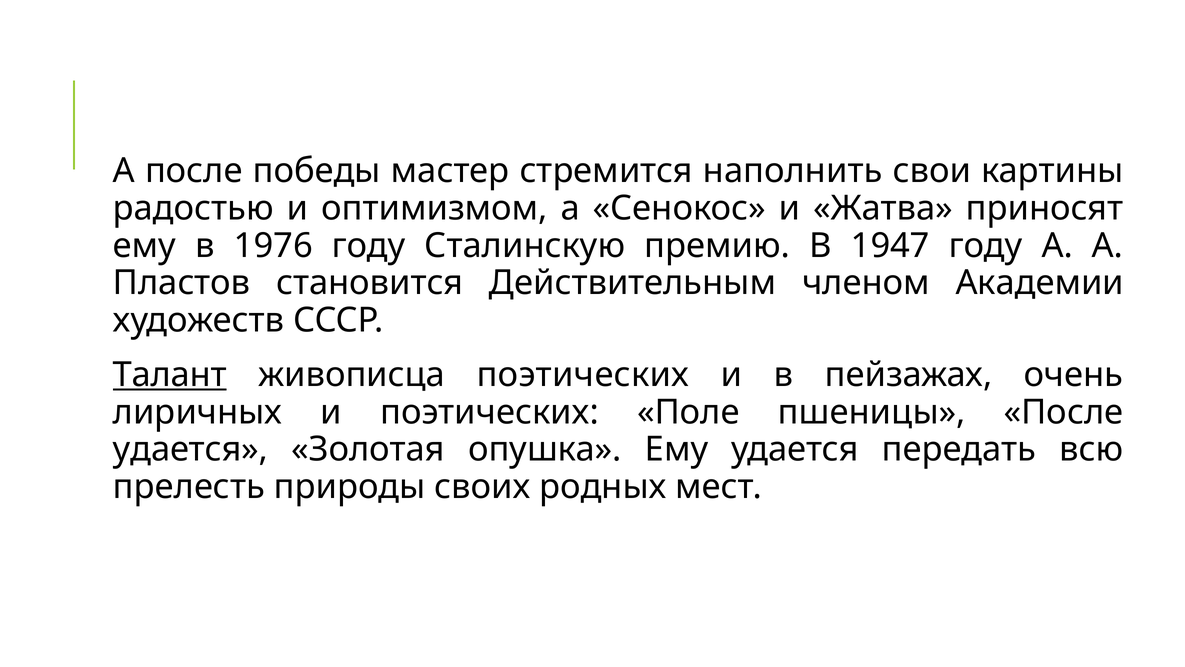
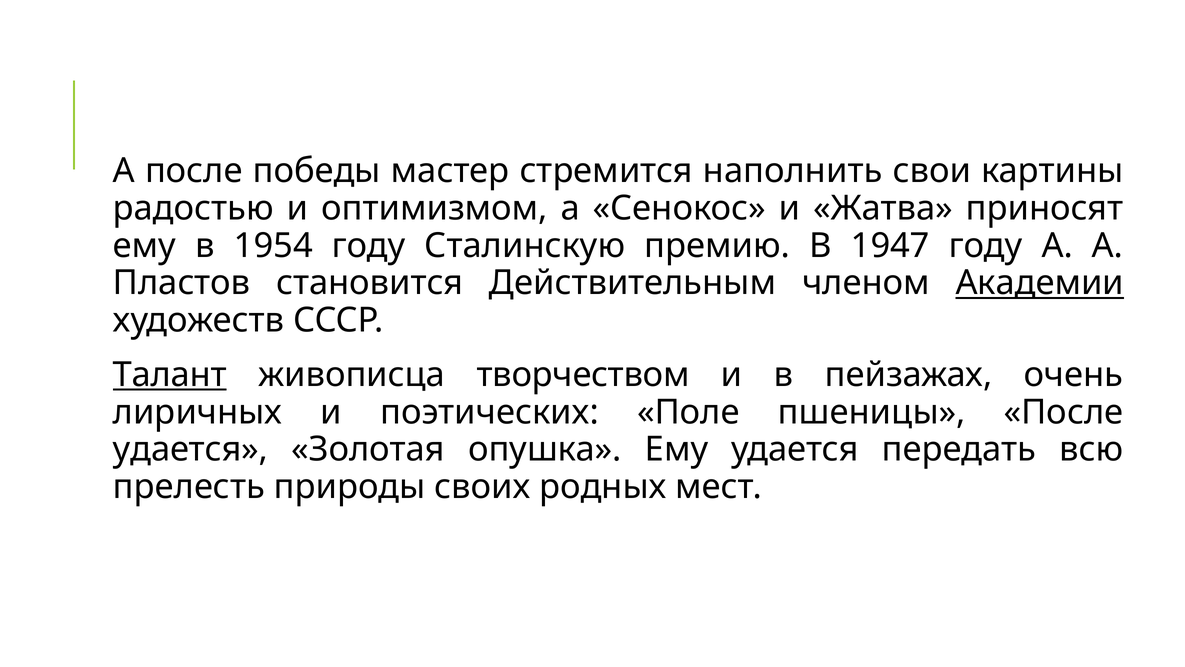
1976: 1976 -> 1954 (273, 245)
Академии underline: none -> present (1040, 283)
живописца поэтических: поэтических -> творчеством (583, 375)
